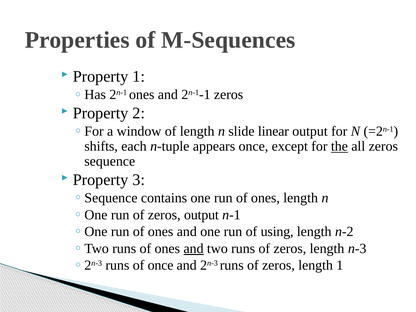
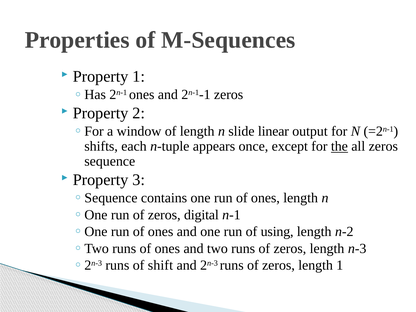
zeros output: output -> digital (201, 215)
and underline: present -> none (194, 248)
of once: once -> shift (160, 265)
